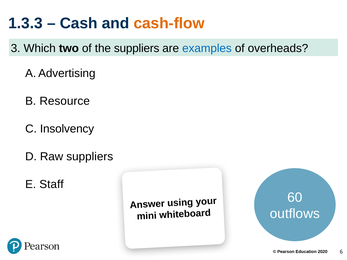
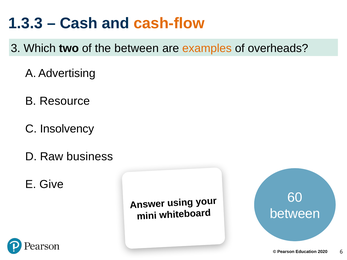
the suppliers: suppliers -> between (137, 48)
examples colour: blue -> orange (207, 48)
Raw suppliers: suppliers -> business (90, 157)
Staff: Staff -> Give (51, 184)
outflows: outflows -> between (295, 214)
